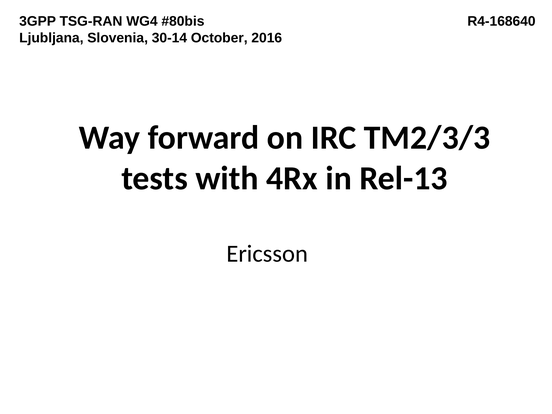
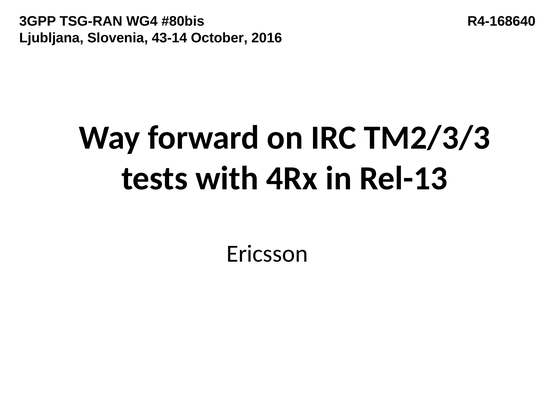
30-14: 30-14 -> 43-14 (169, 38)
